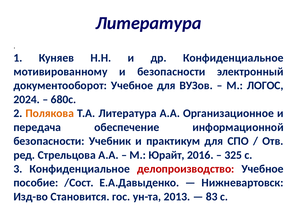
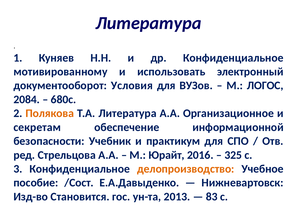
и безопасности: безопасности -> использовать (171, 72)
документооборот Учебное: Учебное -> Условия (132, 85)
2024: 2024 -> 2084 (27, 99)
передача: передача -> секретам (37, 127)
делопроизводство colour: red -> orange (186, 169)
